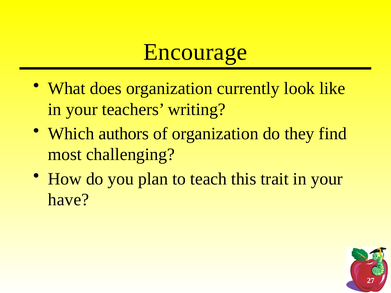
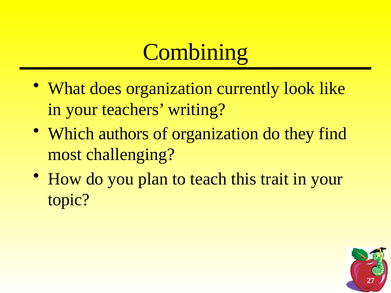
Encourage: Encourage -> Combining (196, 52)
have: have -> topic (69, 200)
